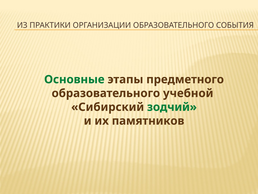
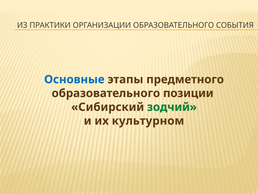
Основные colour: green -> blue (74, 79)
учебной: учебной -> позиции (188, 93)
памятников: памятников -> культурном (148, 121)
